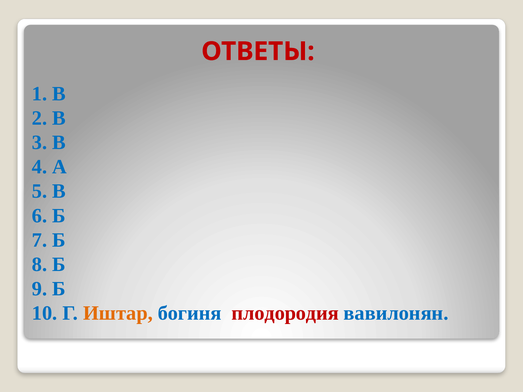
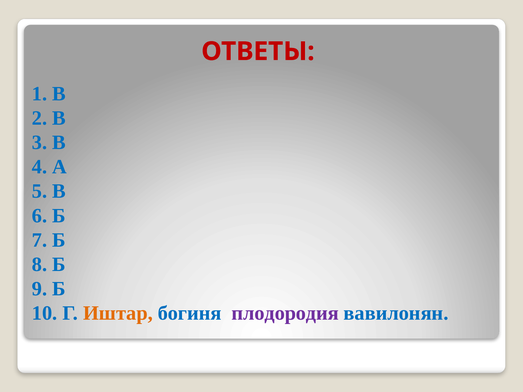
плодородия colour: red -> purple (285, 313)
